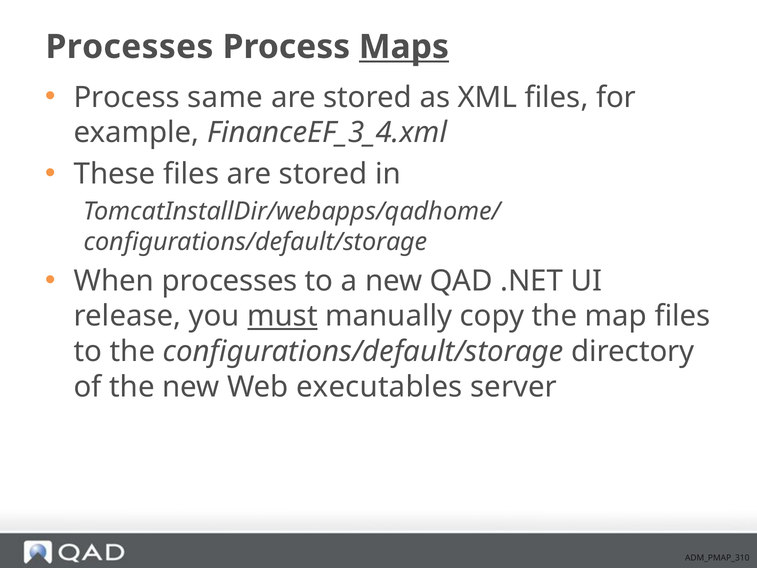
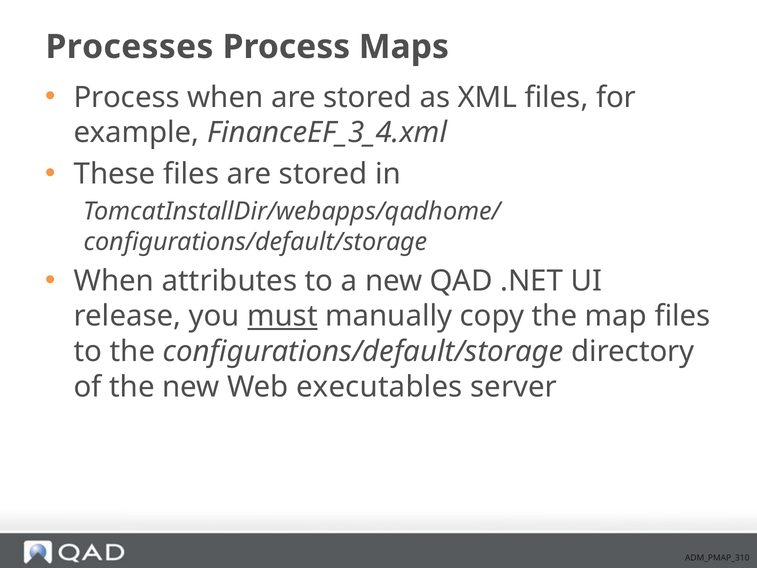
Maps underline: present -> none (404, 47)
Process same: same -> when (225, 97)
When processes: processes -> attributes (229, 281)
